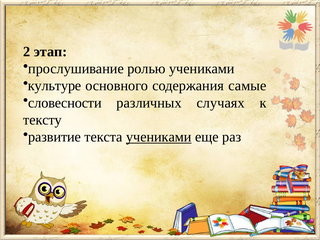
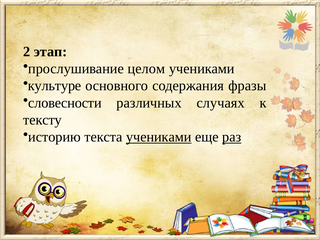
ролью: ролью -> целом (146, 69)
самые: самые -> фразы (247, 86)
развитие: развитие -> историю (55, 137)
раз underline: none -> present (232, 137)
